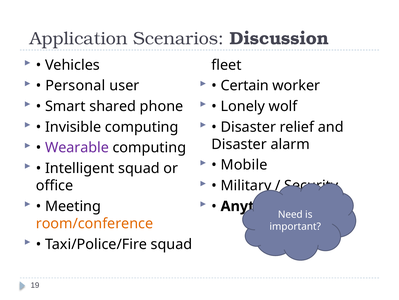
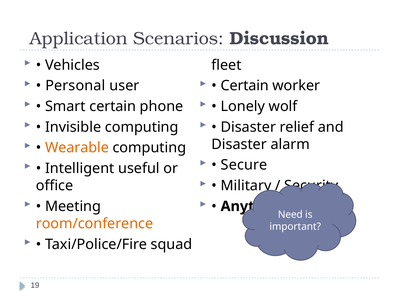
Smart shared: shared -> certain (113, 106)
Wearable colour: purple -> orange (77, 147)
Mobile: Mobile -> Secure (244, 165)
Intelligent squad: squad -> useful (139, 168)
